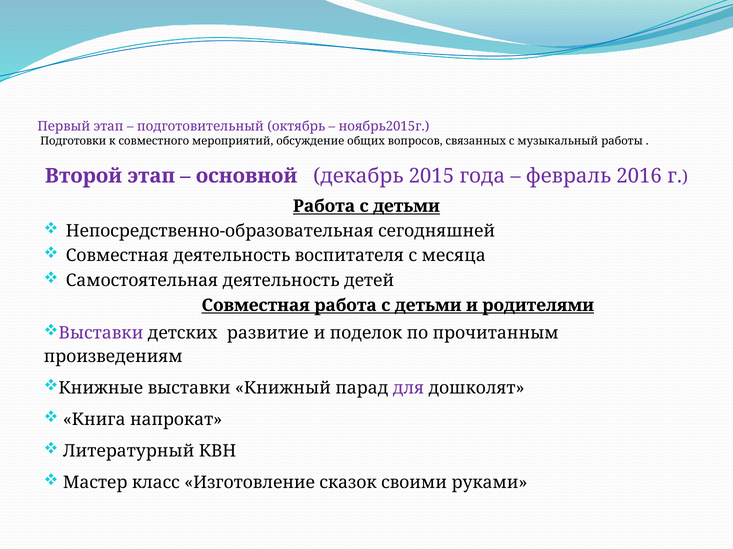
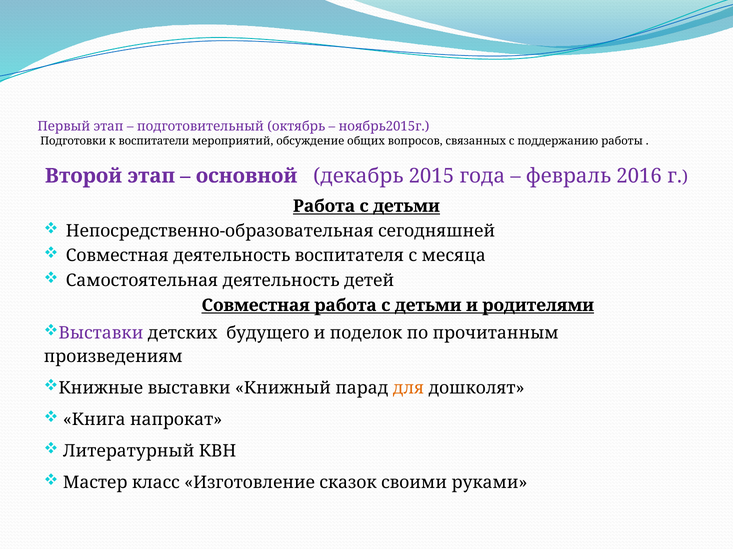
совместного: совместного -> воспитатели (154, 141)
музыкальный: музыкальный -> поддержанию (558, 141)
развитие: развитие -> будущего (268, 333)
для colour: purple -> orange (408, 389)
